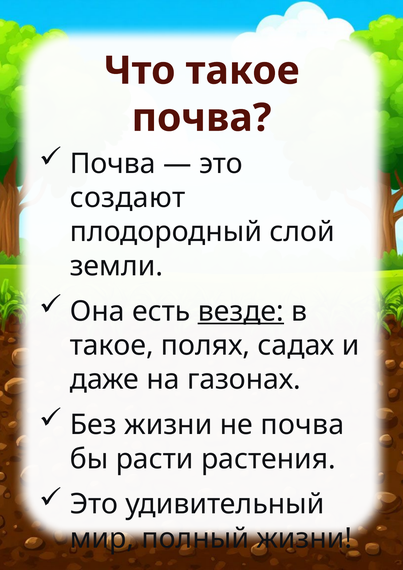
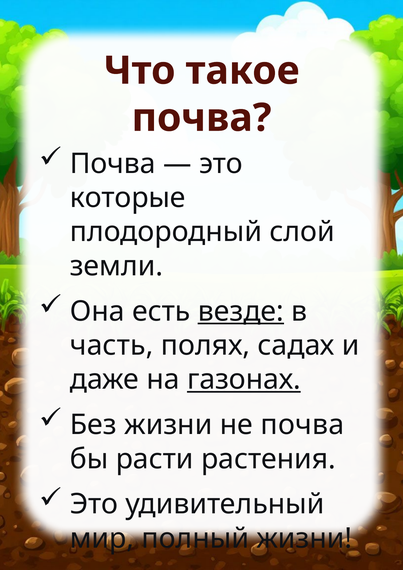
создают: создают -> которые (128, 198)
такое: такое -> часть (112, 345)
газонах underline: none -> present (244, 380)
